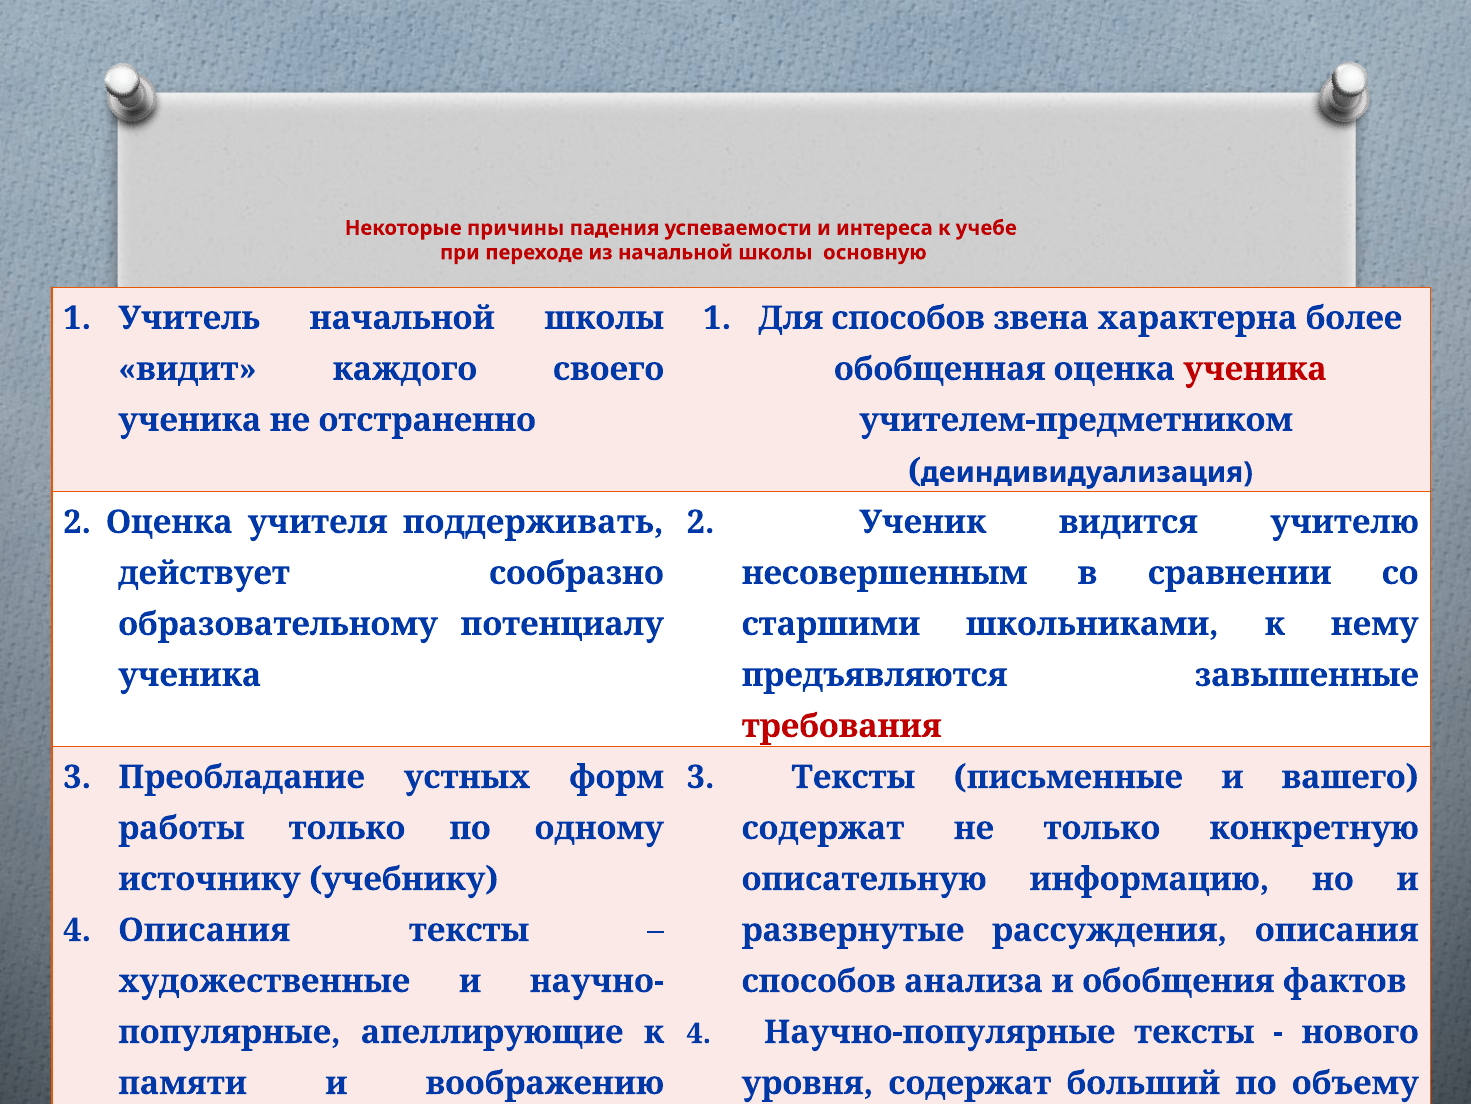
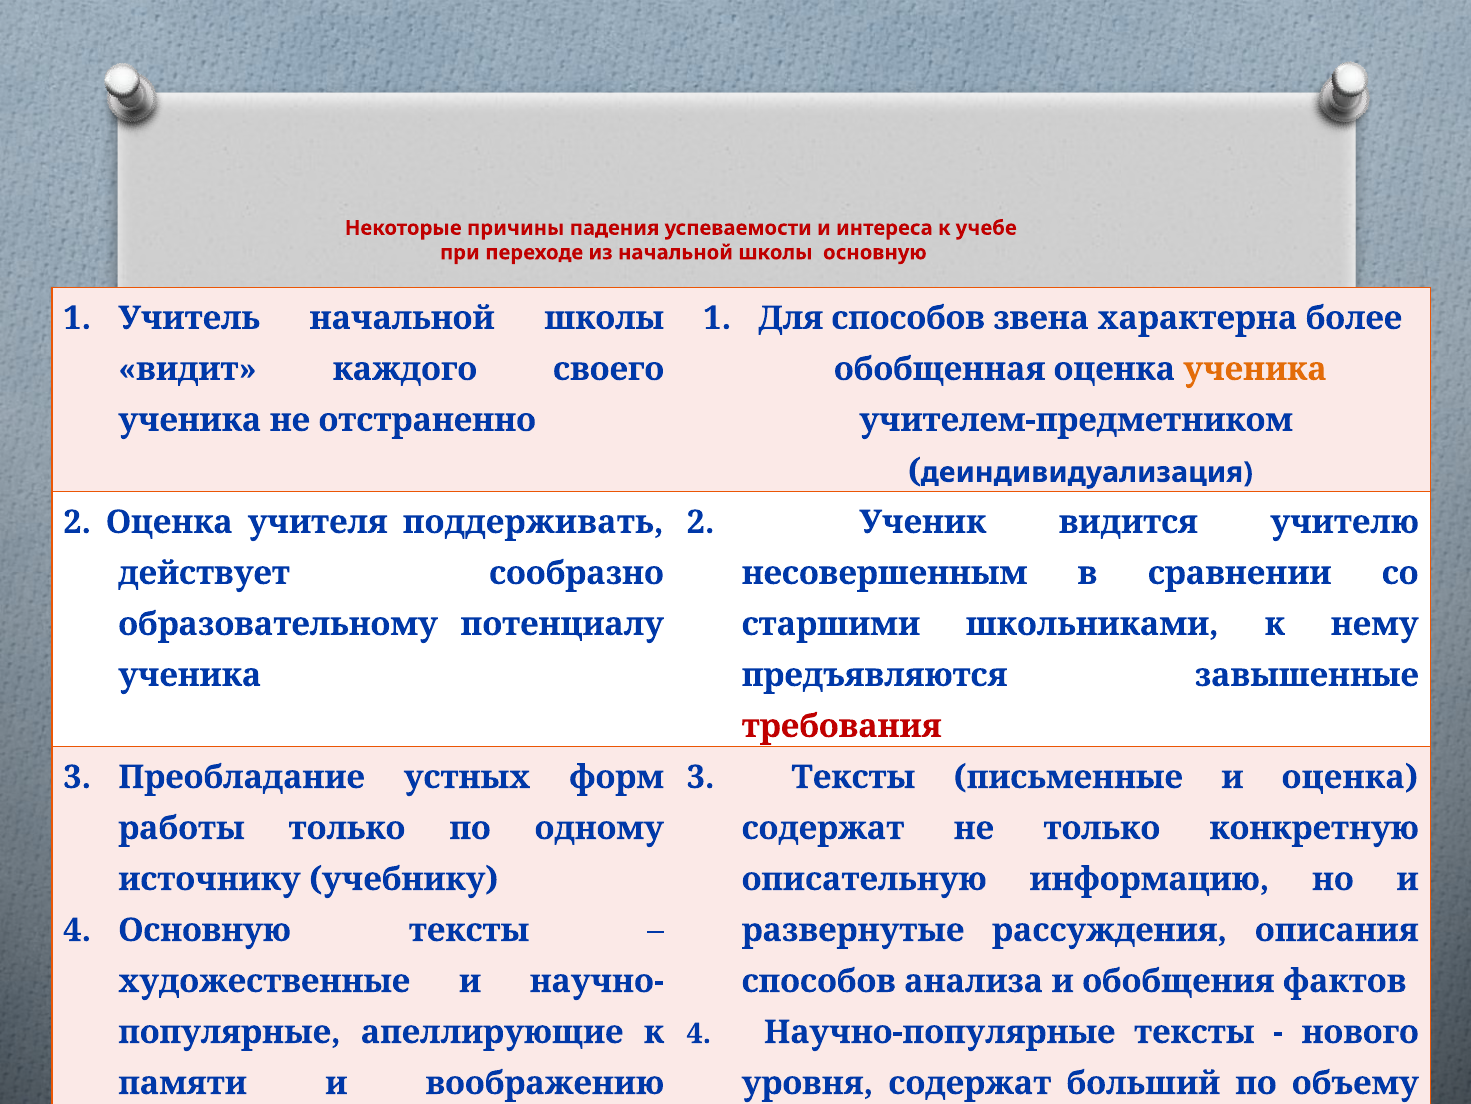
ученика colour: red -> orange (1255, 369)
и вашего: вашего -> оценка (1350, 777)
4 Описания: Описания -> Основную (205, 930)
